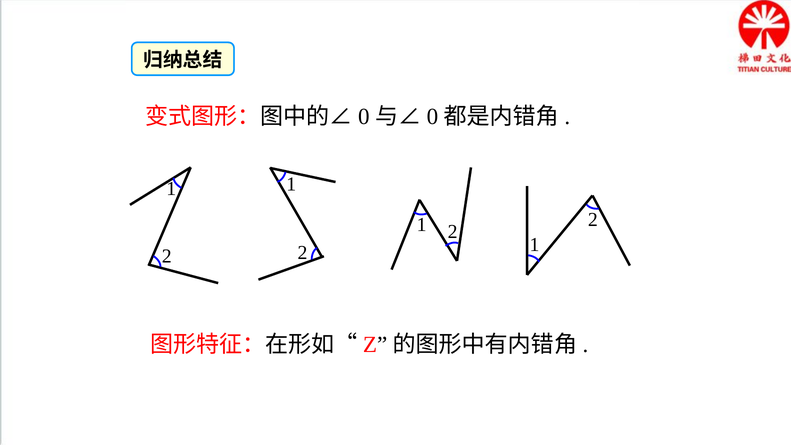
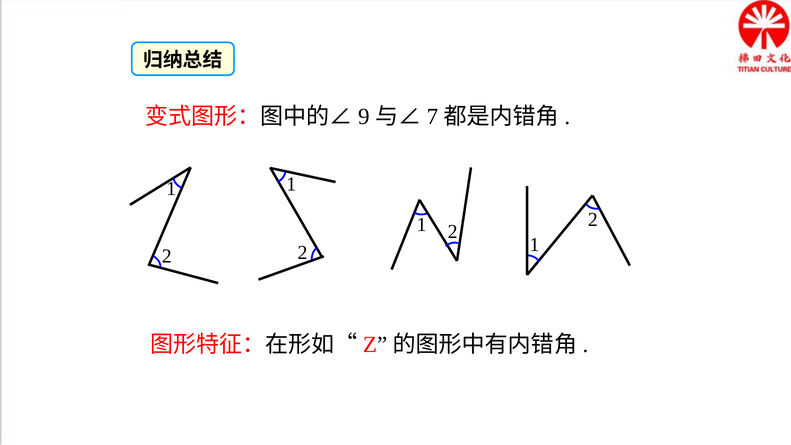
0: 0 -> 9 (364, 117)
0: 0 -> 7 (432, 117)
